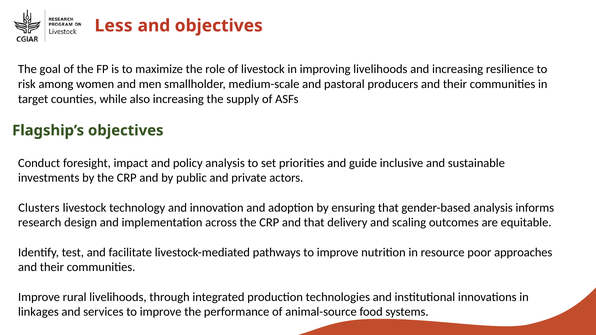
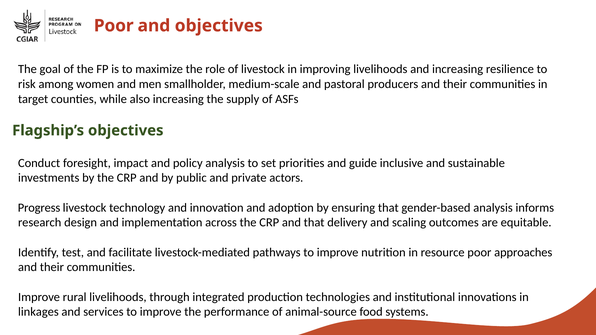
Less: Less -> Poor (114, 26)
Clusters: Clusters -> Progress (39, 208)
